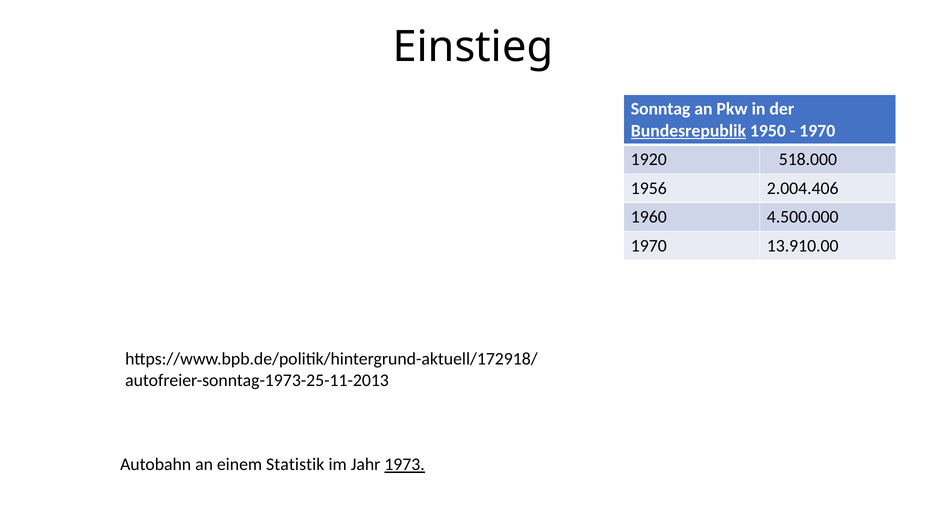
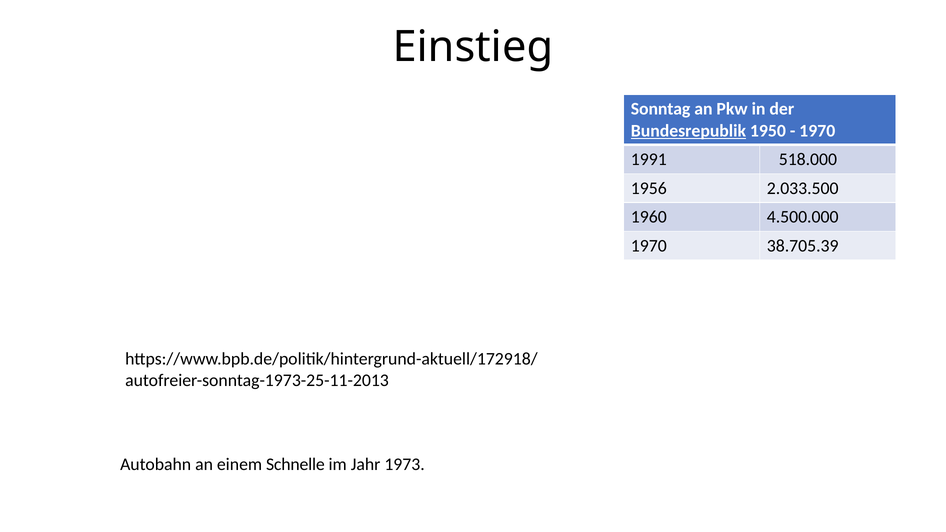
1920: 1920 -> 1991 (649, 160)
2.004.406: 2.004.406 -> 2.033.500 (803, 188)
13.910.00: 13.910.00 -> 38.705.39 (803, 246)
Statistik: Statistik -> Schnelle (295, 465)
1973 underline: present -> none (405, 465)
